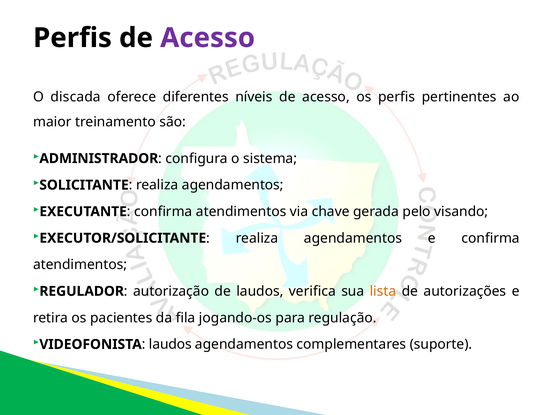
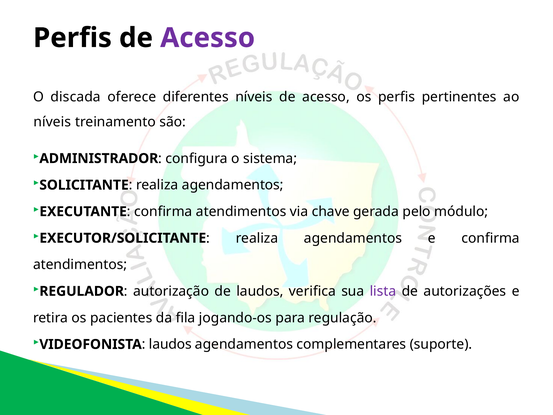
maior: maior -> níveis (52, 122)
visando: visando -> módulo (461, 211)
lista colour: orange -> purple (383, 291)
